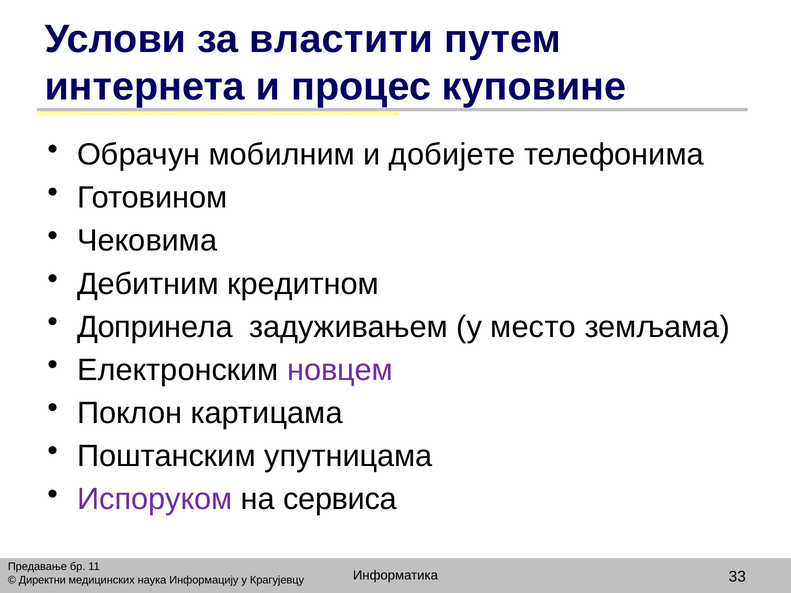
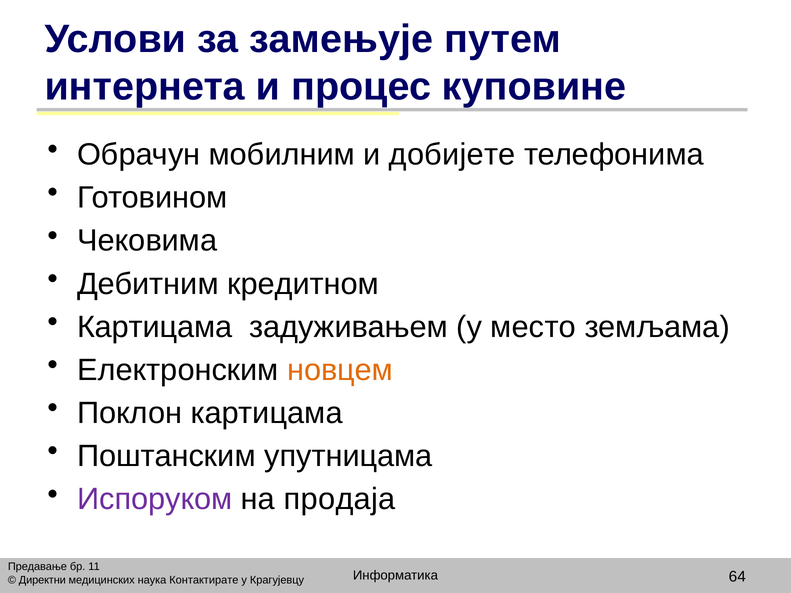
властити: властити -> замењује (341, 39)
Допринела: Допринела -> Картицама (155, 327)
новцем colour: purple -> orange (340, 370)
сервиса: сервиса -> продаја (340, 500)
33: 33 -> 64 (737, 577)
Информацију: Информацију -> Контактирате (204, 580)
